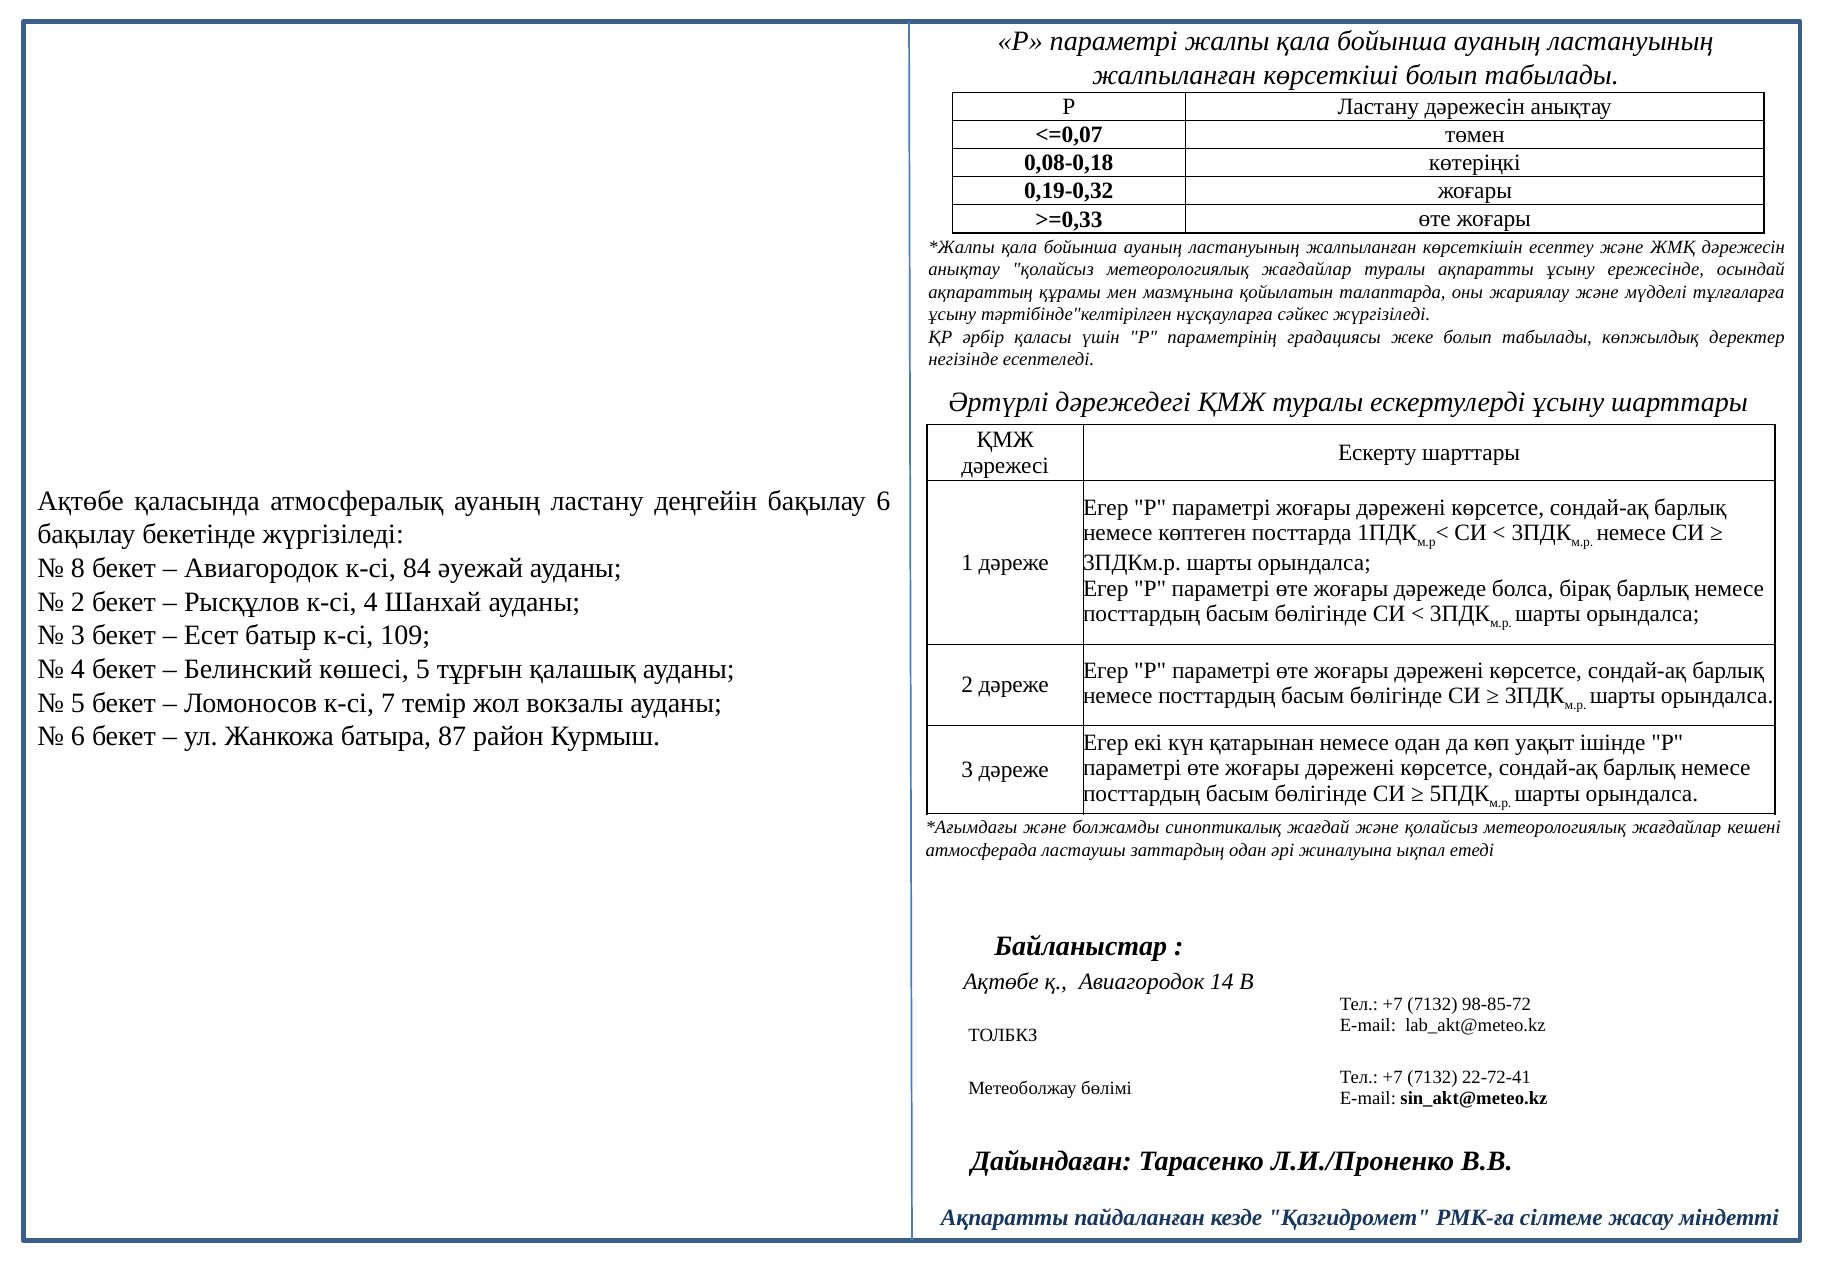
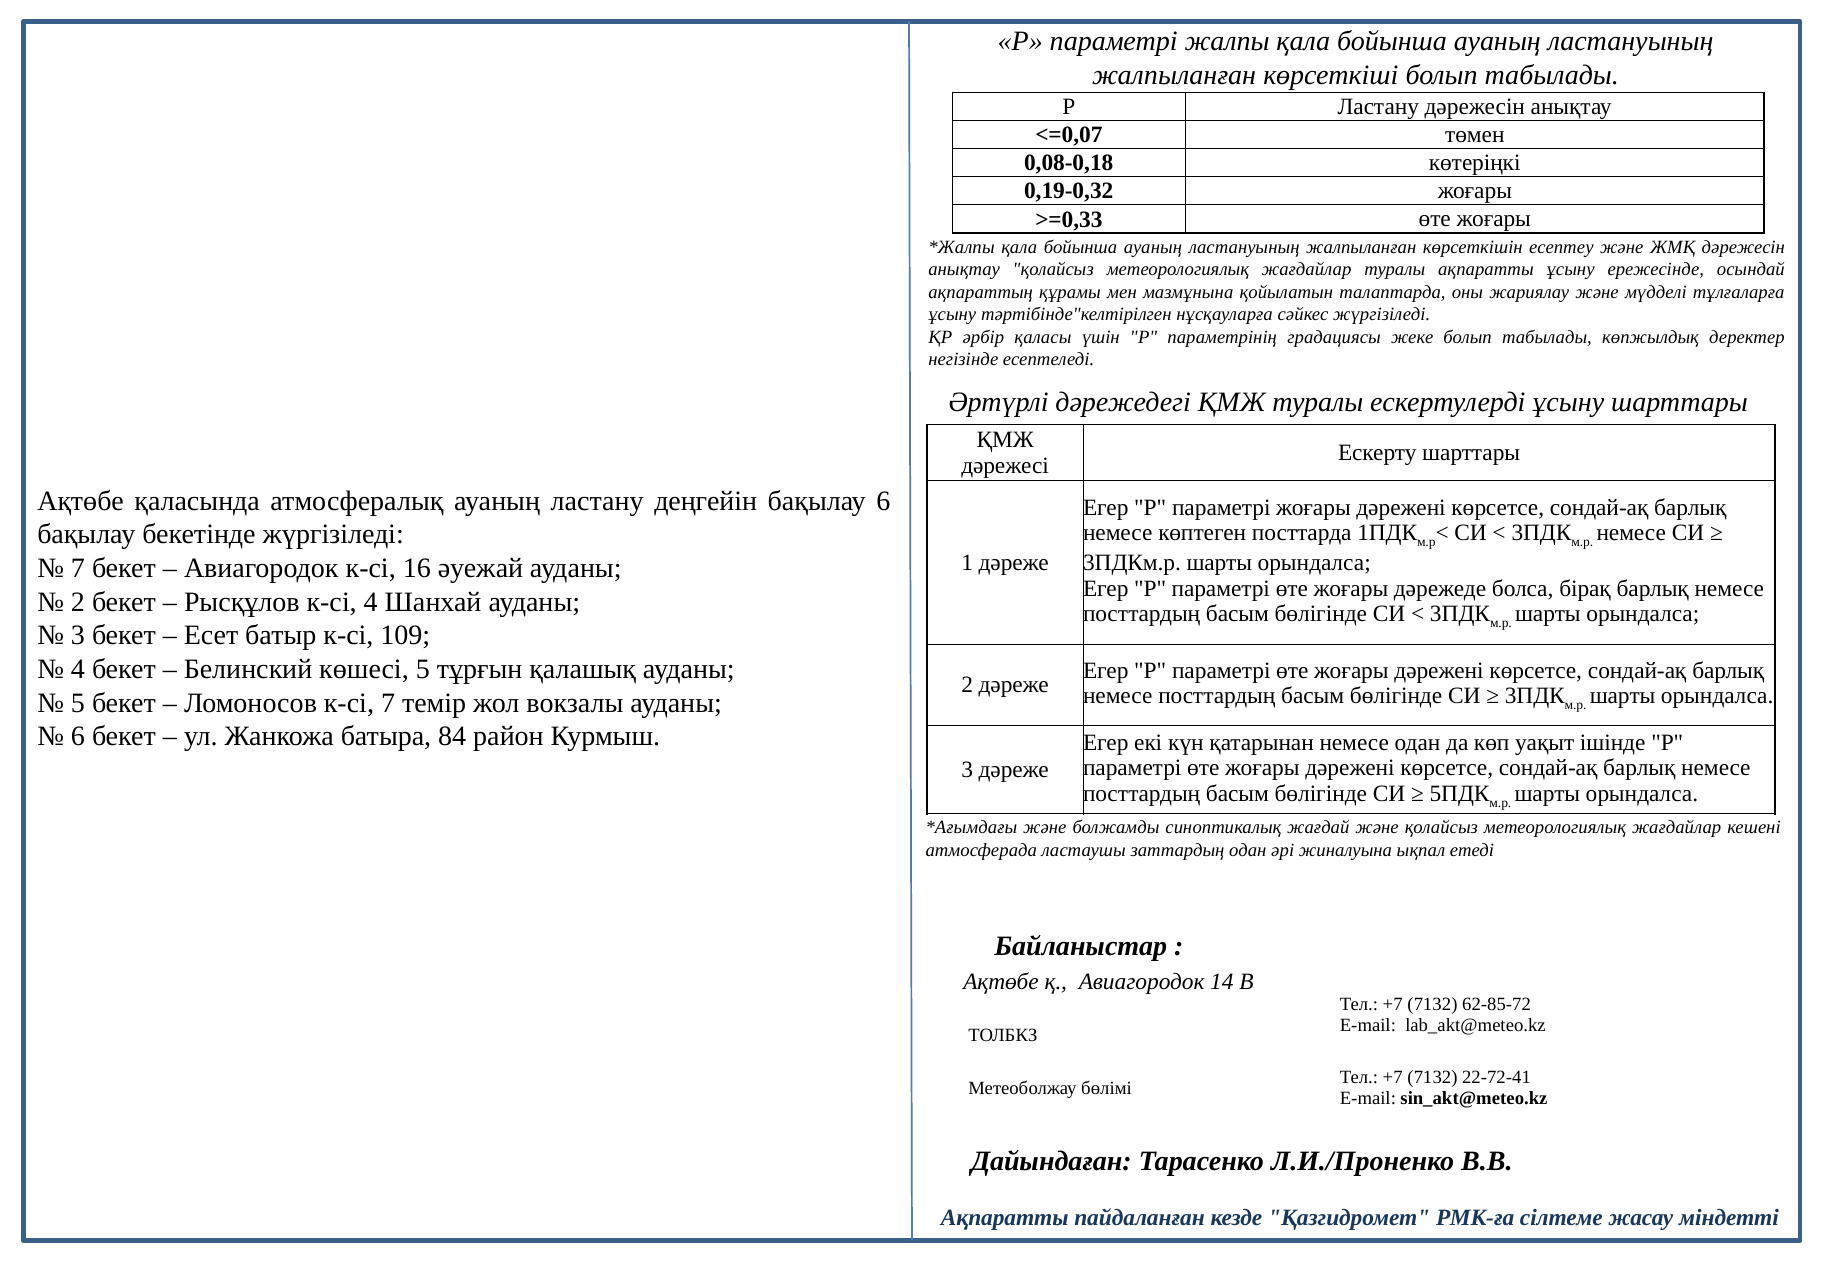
8: 8 -> 7 (78, 569)
84: 84 -> 16 (417, 569)
87: 87 -> 84 (452, 737)
98-85-72: 98-85-72 -> 62-85-72 (1497, 1005)
